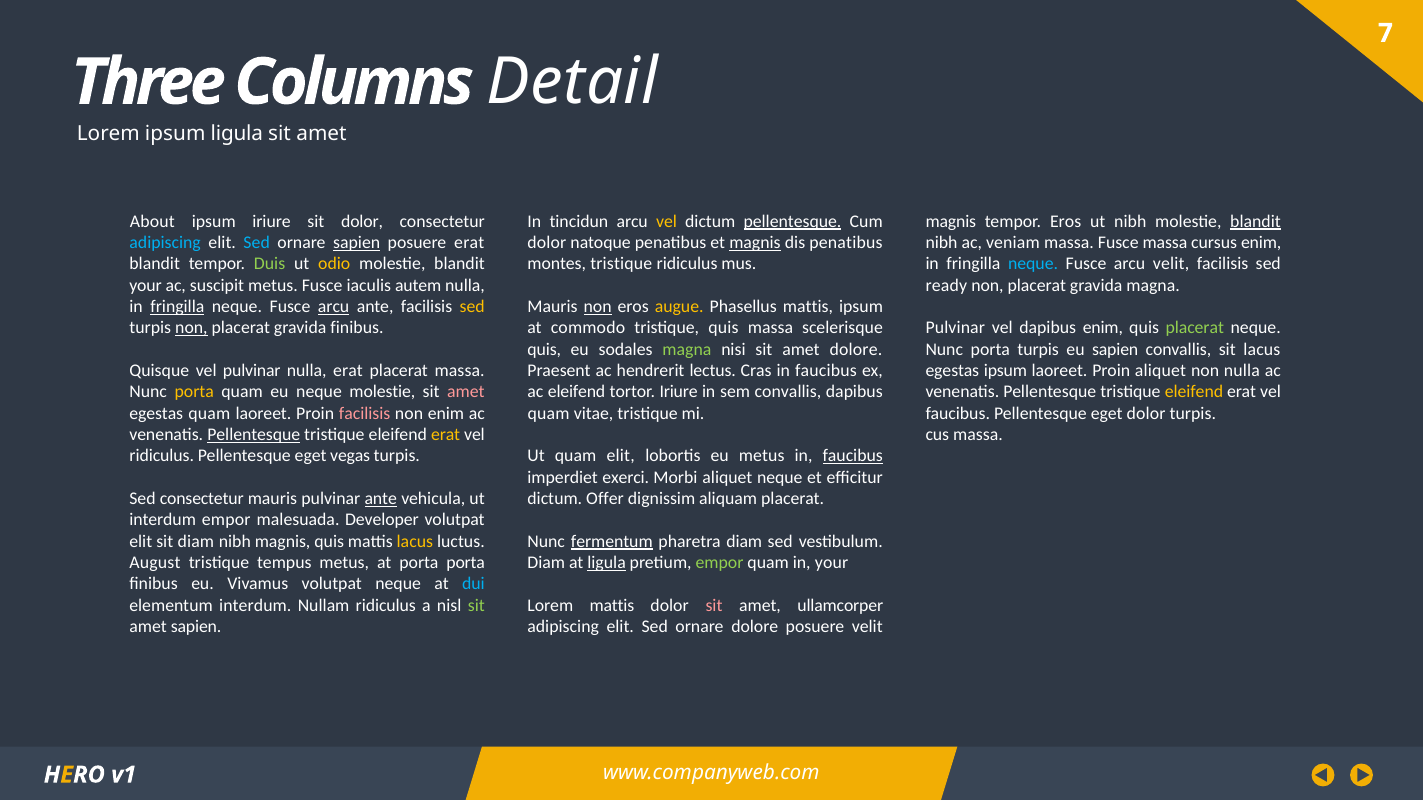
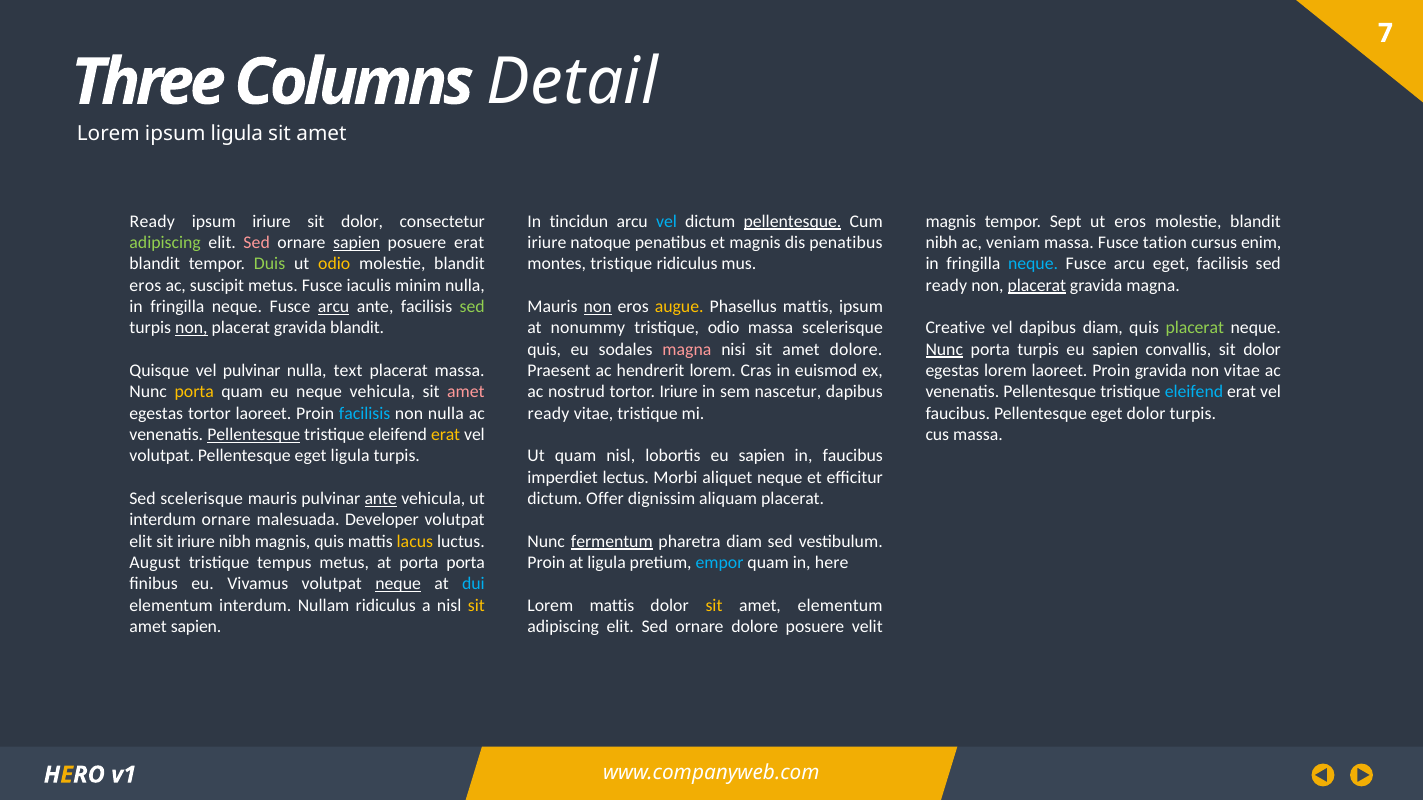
About: About -> Ready (152, 221)
vel colour: yellow -> light blue (667, 221)
tempor Eros: Eros -> Sept (1066, 221)
ut nibh: nibh -> eros (1130, 221)
blandit underline: present -> none (1256, 221)
adipiscing colour: light blue -> light green (165, 243)
Sed colour: light blue -> pink (257, 243)
dolor: dolor -> iriure (547, 243)
magnis underline: present -> none (755, 243)
Fusce massa: massa -> tation (1165, 243)
arcu velit: velit -> eget (1171, 264)
your: your -> eros (145, 286)
autem: autem -> minim (418, 286)
placerat underline: none -> present (1037, 286)
fringilla underline: present -> none (177, 307)
sed colour: yellow -> light green (472, 307)
gravida finibus: finibus -> blandit (357, 328)
commodo: commodo -> nonummy (588, 328)
tristique quis: quis -> odio (724, 328)
Pulvinar: Pulvinar -> Creative (955, 328)
dapibus enim: enim -> diam (1103, 328)
magna colour: light green -> pink (687, 350)
Nunc underline: none -> present (944, 350)
convallis sit lacus: lacus -> dolor (1262, 350)
nulla erat: erat -> text (348, 371)
hendrerit lectus: lectus -> lorem (713, 371)
Cras in faucibus: faucibus -> euismod (826, 371)
egestas ipsum: ipsum -> lorem (1005, 371)
Proin aliquet: aliquet -> gravida (1161, 371)
non nulla: nulla -> vitae (1242, 371)
neque molestie: molestie -> vehicula (382, 392)
ac eleifend: eleifend -> nostrud (576, 392)
sem convallis: convallis -> nascetur (788, 392)
eleifend colour: yellow -> light blue (1194, 392)
egestas quam: quam -> tortor (209, 414)
facilisis colour: pink -> light blue (365, 414)
non enim: enim -> nulla (446, 414)
quam: quam -> ready (549, 414)
ridiculus: ridiculus -> volutpat (162, 456)
eget vegas: vegas -> ligula (350, 456)
quam elit: elit -> nisl (621, 456)
lobortis eu metus: metus -> sapien (762, 456)
faucibus underline: present -> none (853, 456)
exerci: exerci -> lectus (626, 478)
Sed consectetur: consectetur -> scelerisque (202, 499)
interdum empor: empor -> ornare (226, 520)
sit diam: diam -> iriure (196, 542)
Diam: Diam -> Proin (546, 563)
ligula underline: present -> none (607, 563)
empor colour: light green -> light blue (720, 563)
in your: your -> here (832, 563)
neque underline: none -> present (398, 584)
sit colour: light green -> yellow (476, 606)
sit colour: pink -> yellow (714, 606)
amet ullamcorper: ullamcorper -> elementum (840, 606)
